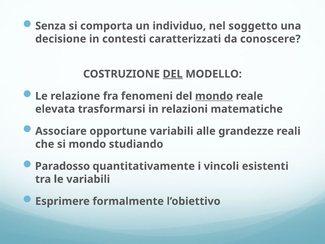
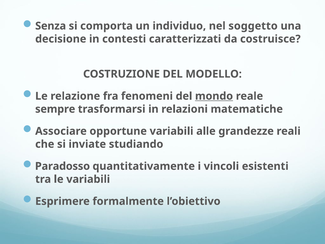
conoscere: conoscere -> costruisce (270, 39)
DEL underline: present -> none (173, 74)
elevata: elevata -> sempre (55, 109)
si mondo: mondo -> inviate (87, 144)
